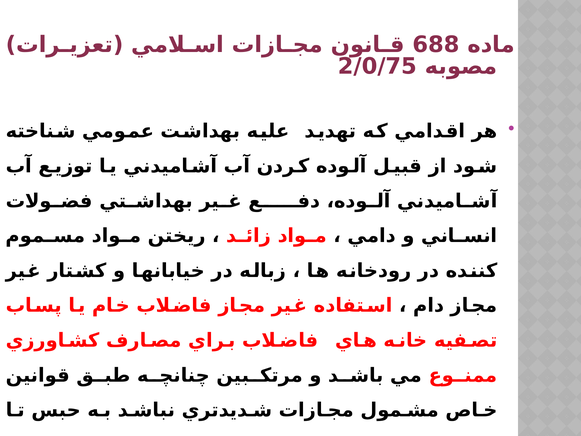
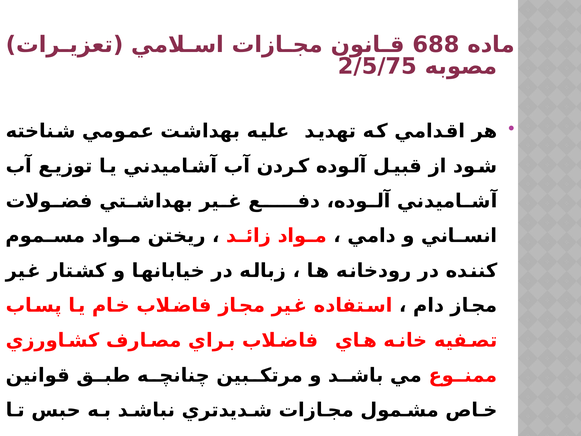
2/0/75: 2/0/75 -> 2/5/75 (377, 66)
